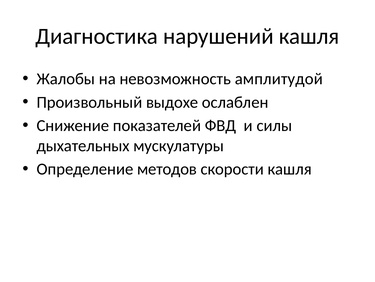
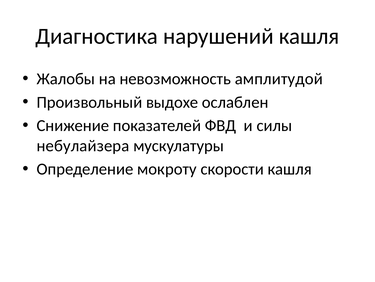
дыхательных: дыхательных -> небулайзера (83, 145)
методов: методов -> мокроту (167, 169)
